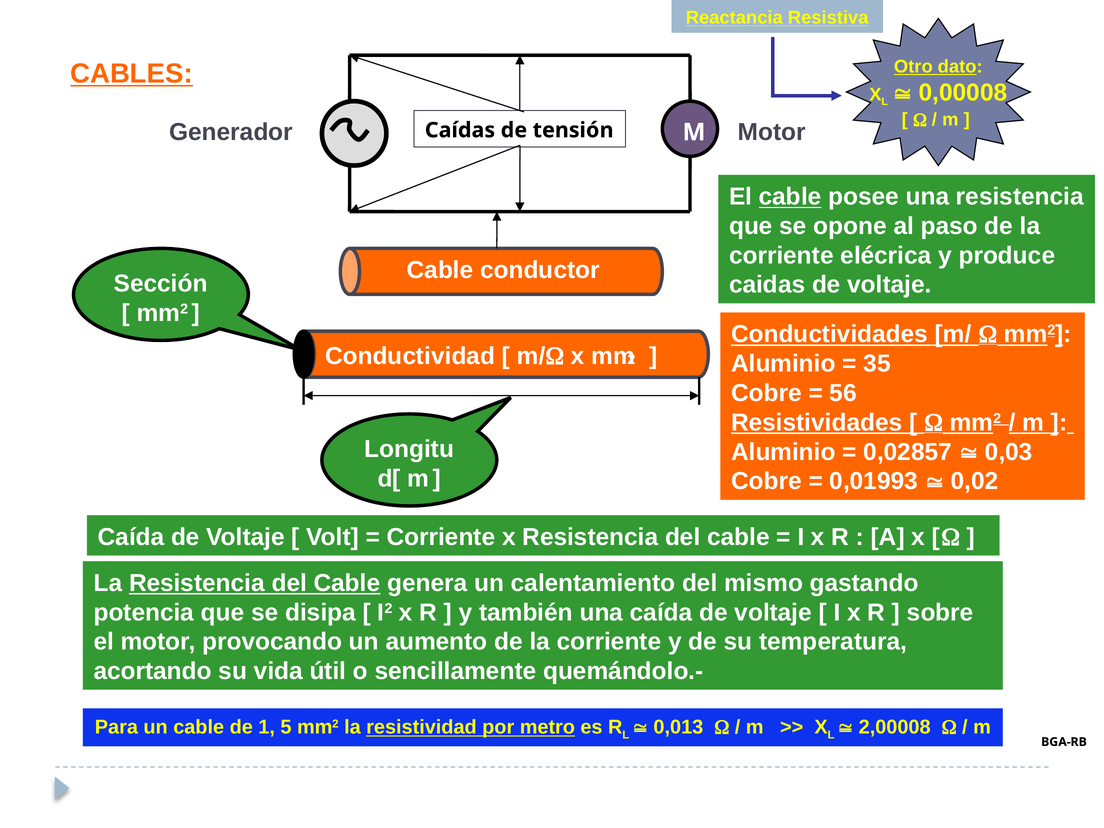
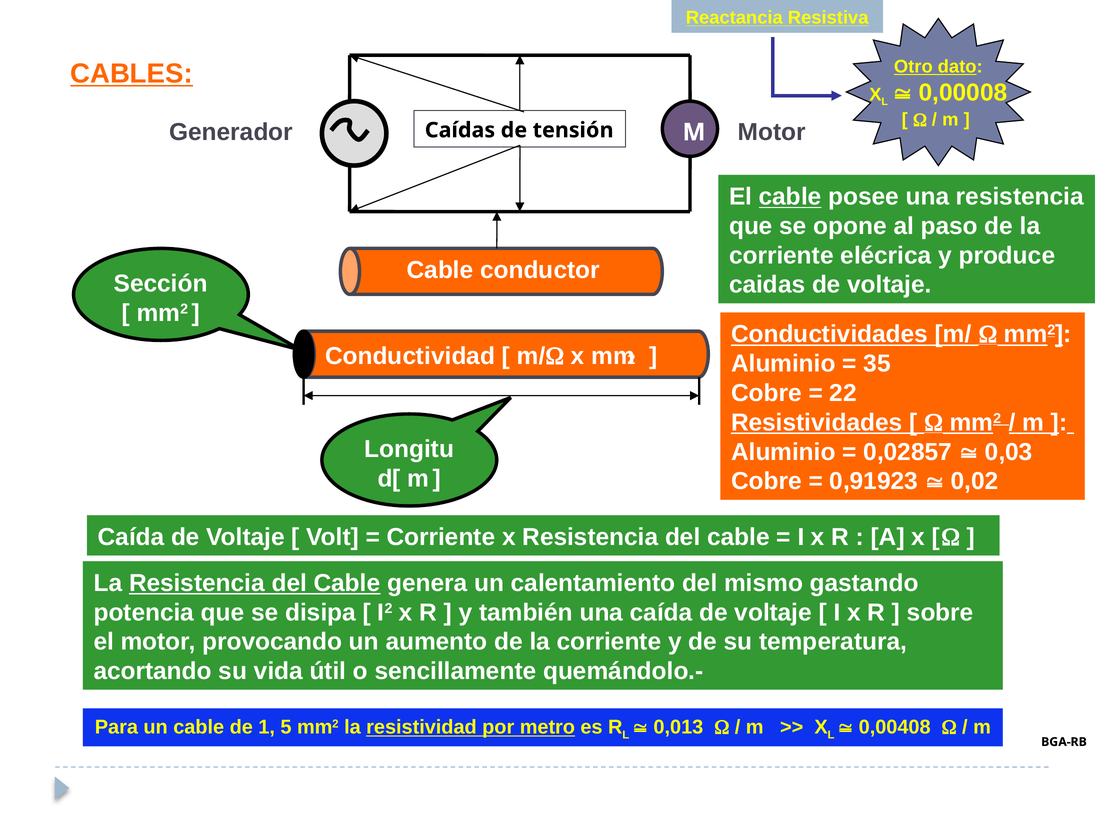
56: 56 -> 22 (843, 393)
0,01993: 0,01993 -> 0,91923 (874, 481)
2,00008: 2,00008 -> 0,00408 (895, 727)
